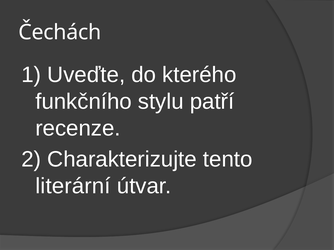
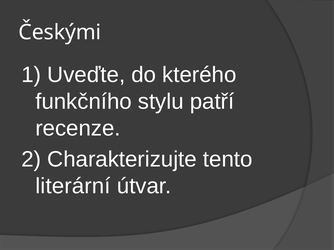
Čechách: Čechách -> Českými (60, 32)
